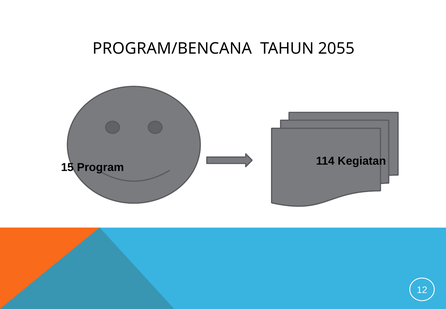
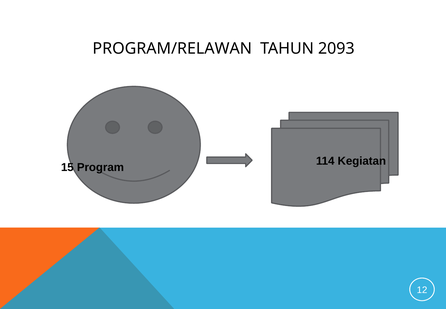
PROGRAM/BENCANA: PROGRAM/BENCANA -> PROGRAM/RELAWAN (172, 48)
2055: 2055 -> 2093 (336, 48)
